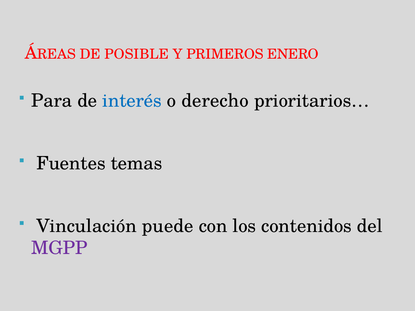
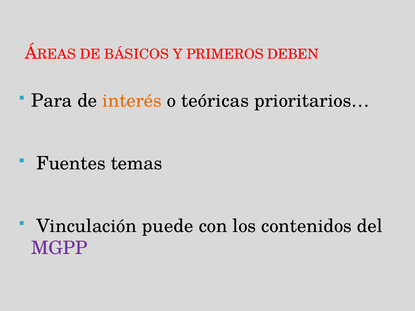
POSIBLE: POSIBLE -> BÁSICOS (137, 54)
ENERO: ENERO -> DEBEN (293, 54)
interés colour: blue -> orange (132, 101)
derecho: derecho -> teóricas (215, 101)
